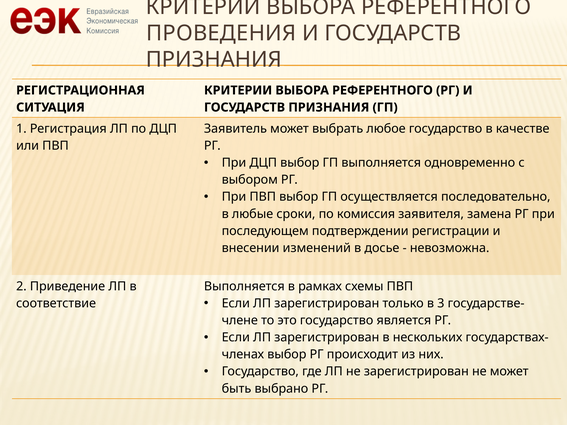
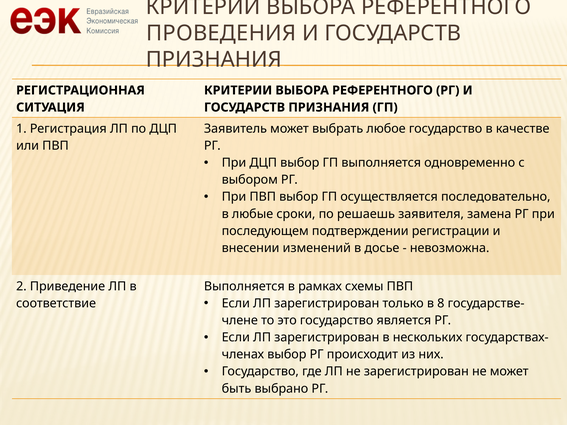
комиссия: комиссия -> решаешь (366, 214)
3: 3 -> 8 (441, 304)
